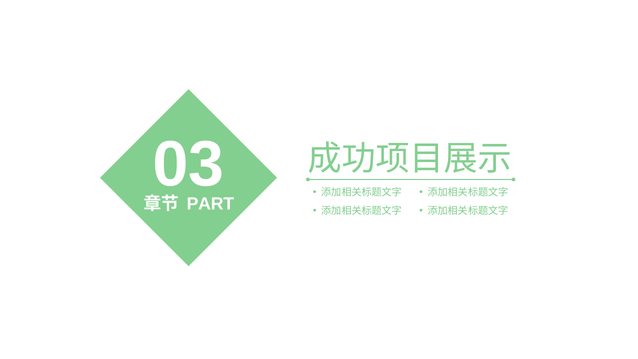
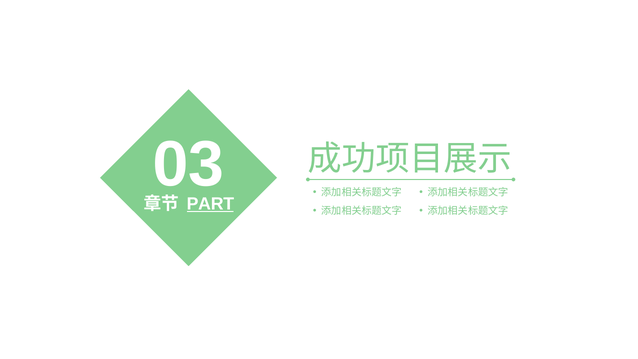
PART underline: none -> present (210, 204)
